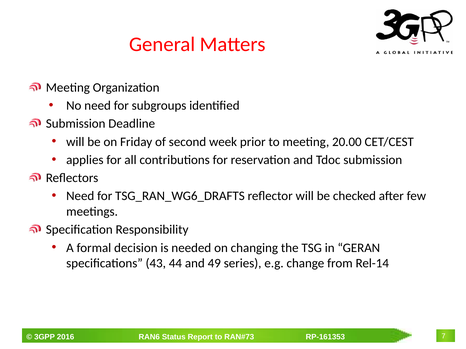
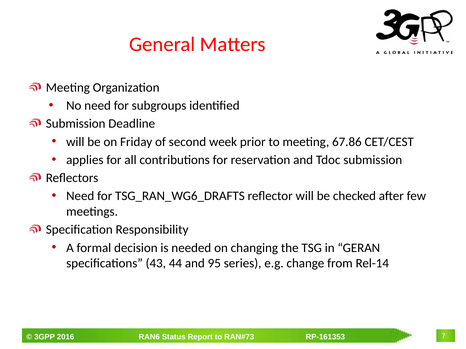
20.00: 20.00 -> 67.86 (347, 142)
49: 49 -> 95 (214, 264)
